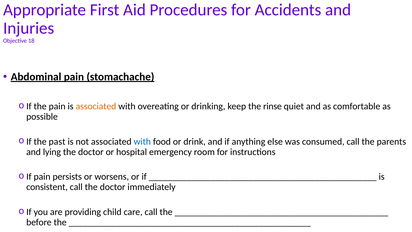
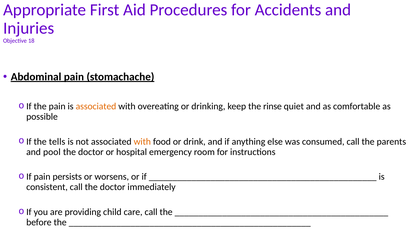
past: past -> tells (57, 141)
with colour: blue -> orange (142, 141)
lying: lying -> pool (52, 152)
